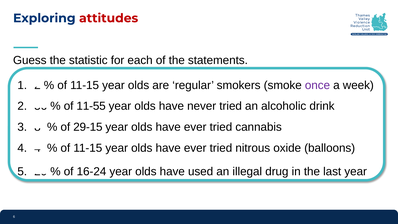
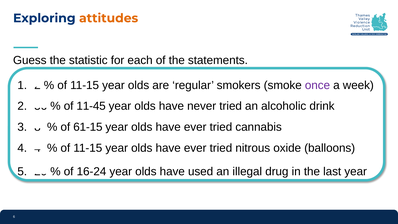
attitudes colour: red -> orange (109, 18)
11-55: 11-55 -> 11-45 (91, 106)
29-15: 29-15 -> 61-15 (88, 127)
